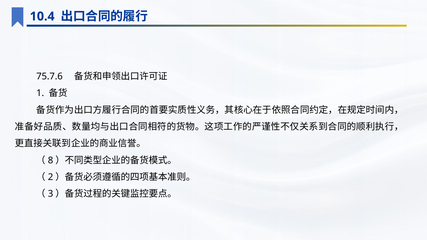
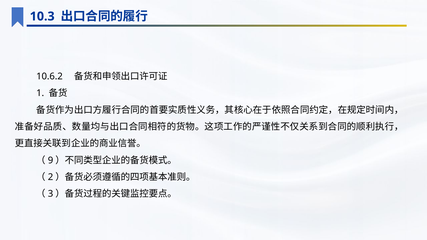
10.4: 10.4 -> 10.3 (42, 16)
75.7.6: 75.7.6 -> 10.6.2 (49, 76)
8: 8 -> 9 (51, 160)
